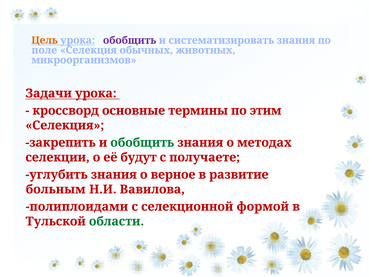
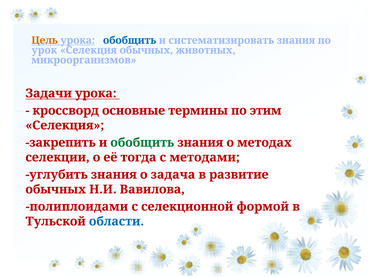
обобщить colour: purple -> blue (130, 40)
поле: поле -> урок (44, 50)
будут: будут -> тогда (138, 157)
получаете: получаете -> методами (205, 157)
верное: верное -> задача (173, 174)
больным: больным -> обычных (56, 189)
области colour: green -> blue (116, 221)
